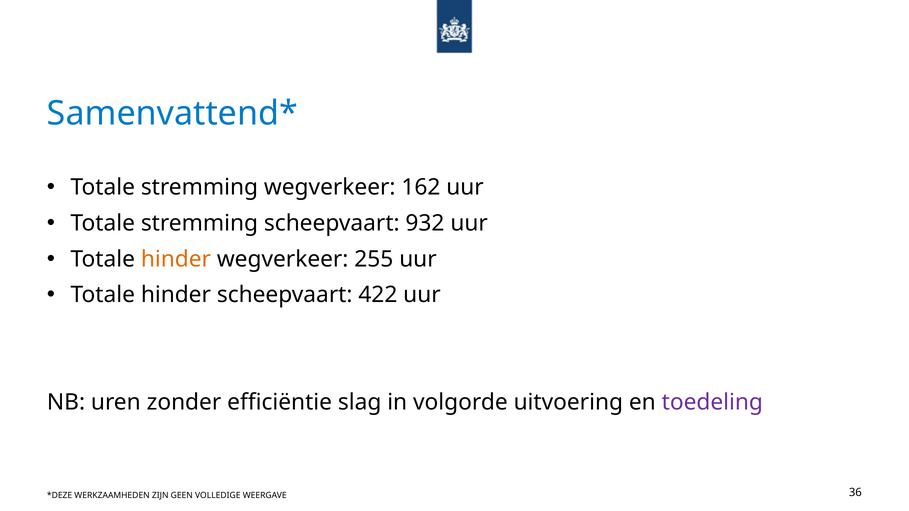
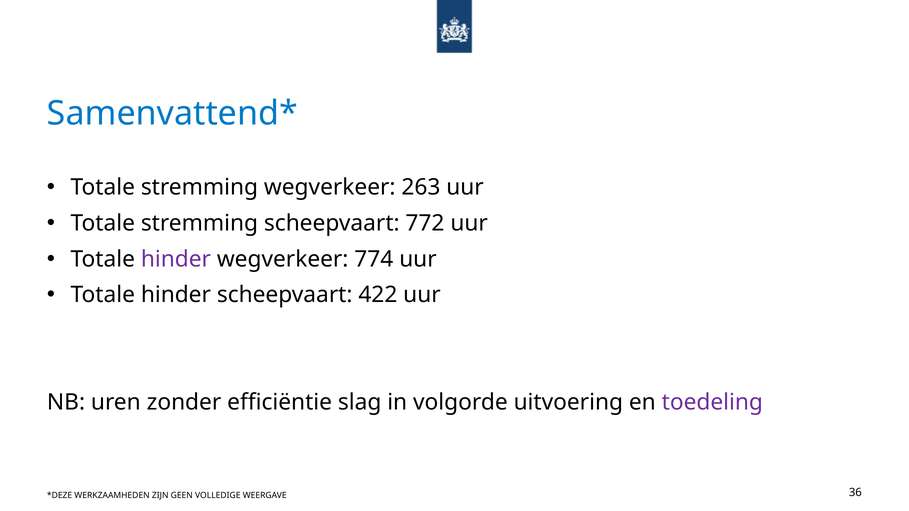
162: 162 -> 263 (421, 187)
932: 932 -> 772 (425, 223)
hinder colour: orange -> purple (176, 259)
255: 255 -> 774 (374, 259)
